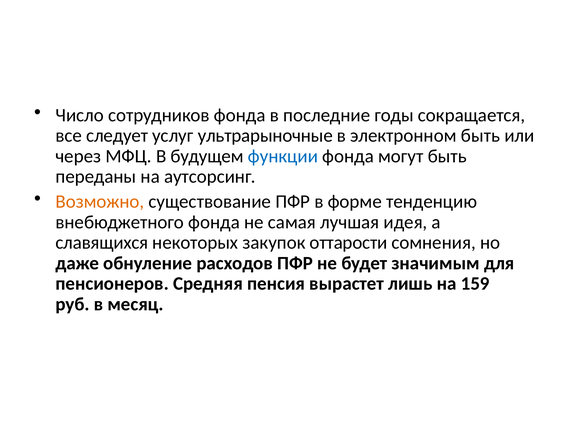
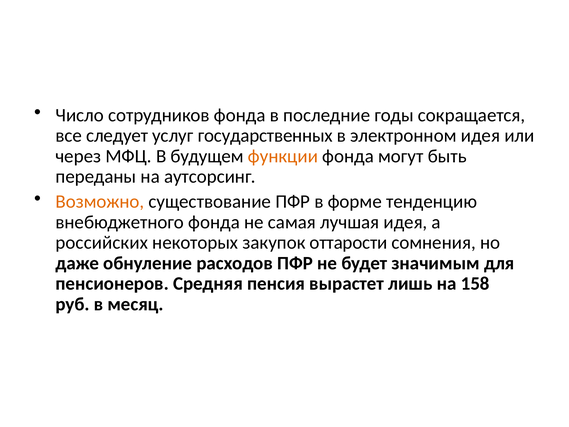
ультрарыночные: ультрарыночные -> государственных (265, 136)
электронном быть: быть -> идея (480, 136)
функции colour: blue -> orange (283, 156)
славящихся: славящихся -> российских (102, 243)
159: 159 -> 158 (475, 283)
